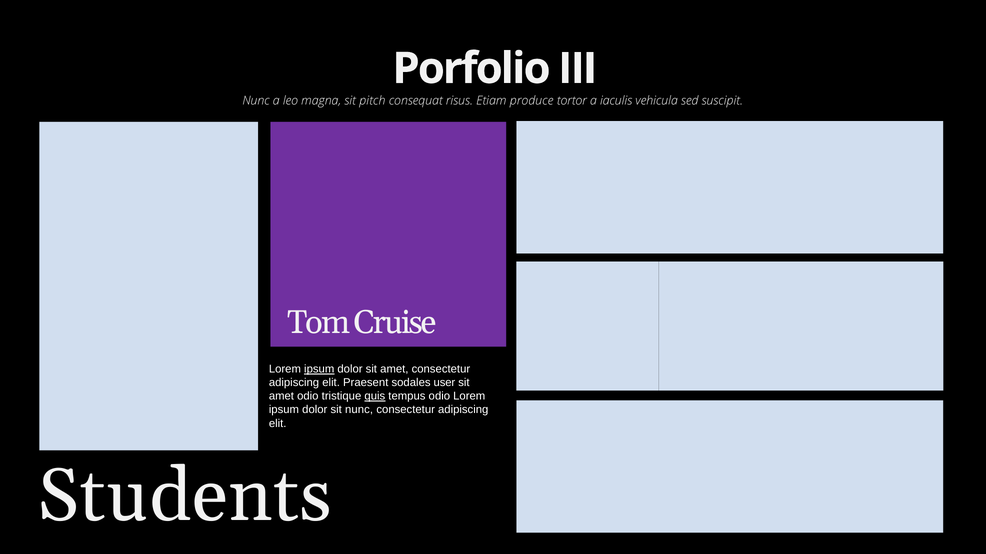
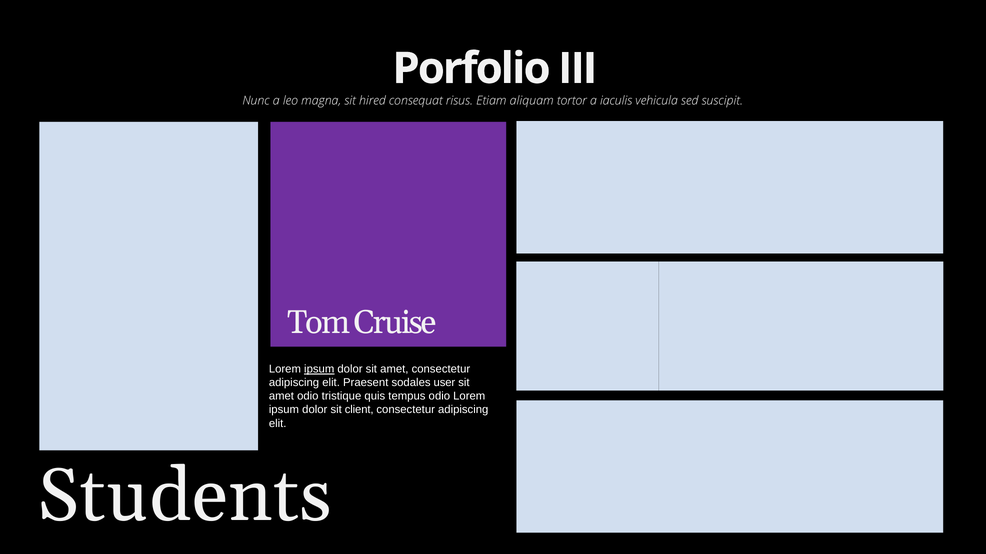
pitch: pitch -> hired (372, 101)
produce: produce -> aliquam (532, 101)
quis underline: present -> none (375, 397)
sit nunc: nunc -> client (359, 410)
